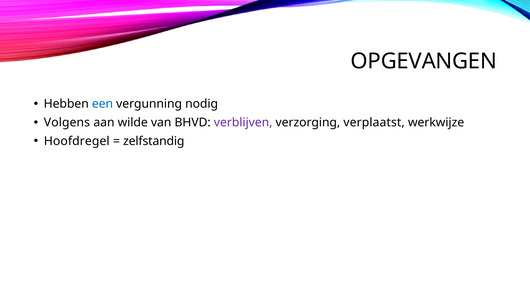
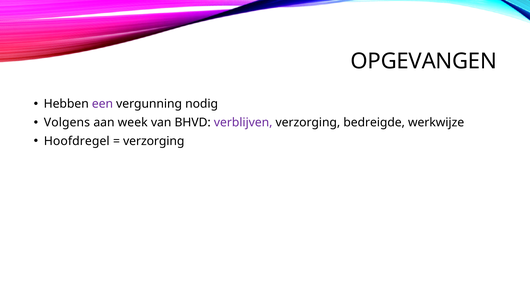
een colour: blue -> purple (102, 104)
wilde: wilde -> week (133, 123)
verplaatst: verplaatst -> bedreigde (374, 123)
zelfstandig: zelfstandig -> verzorging (154, 141)
